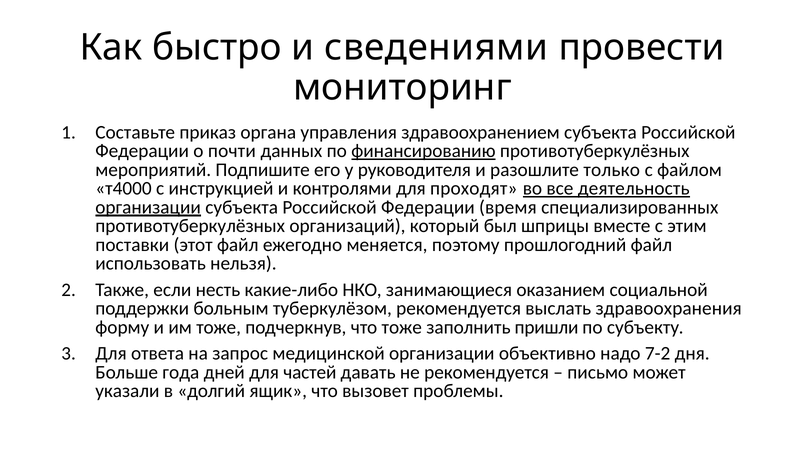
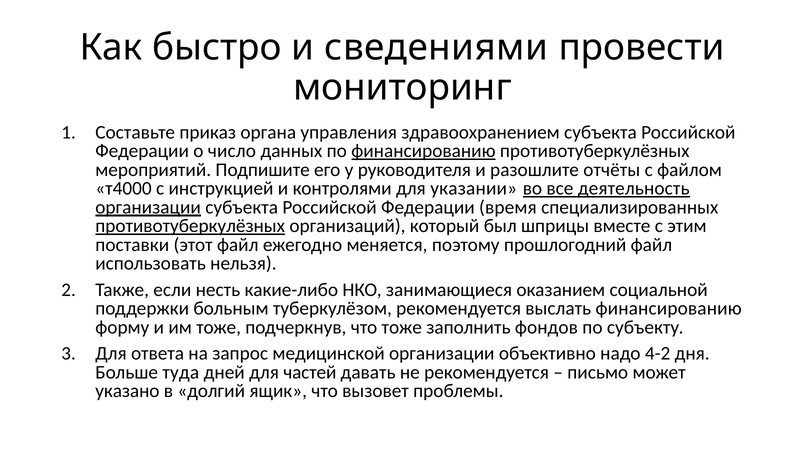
почти: почти -> число (232, 151)
только: только -> отчёты (612, 170)
проходят: проходят -> указании (474, 188)
противотуберкулёзных underline: none -> present (190, 226)
выслать здравоохранения: здравоохранения -> финансированию (669, 308)
пришли: пришли -> фондов (546, 327)
7-2: 7-2 -> 4-2 (658, 353)
года: года -> туда (181, 372)
указали: указали -> указано (127, 391)
